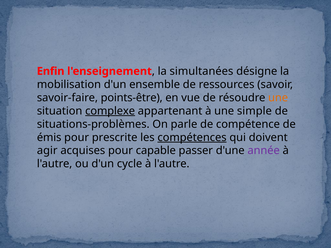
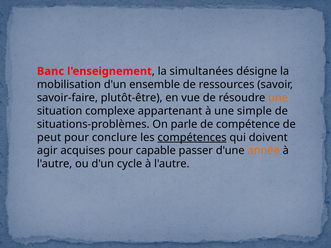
Enfin: Enfin -> Banc (51, 71)
points-être: points-être -> plutôt-être (132, 98)
complexe underline: present -> none (110, 111)
émis: émis -> peut (49, 138)
prescrite: prescrite -> conclure (115, 138)
année colour: purple -> orange (264, 151)
